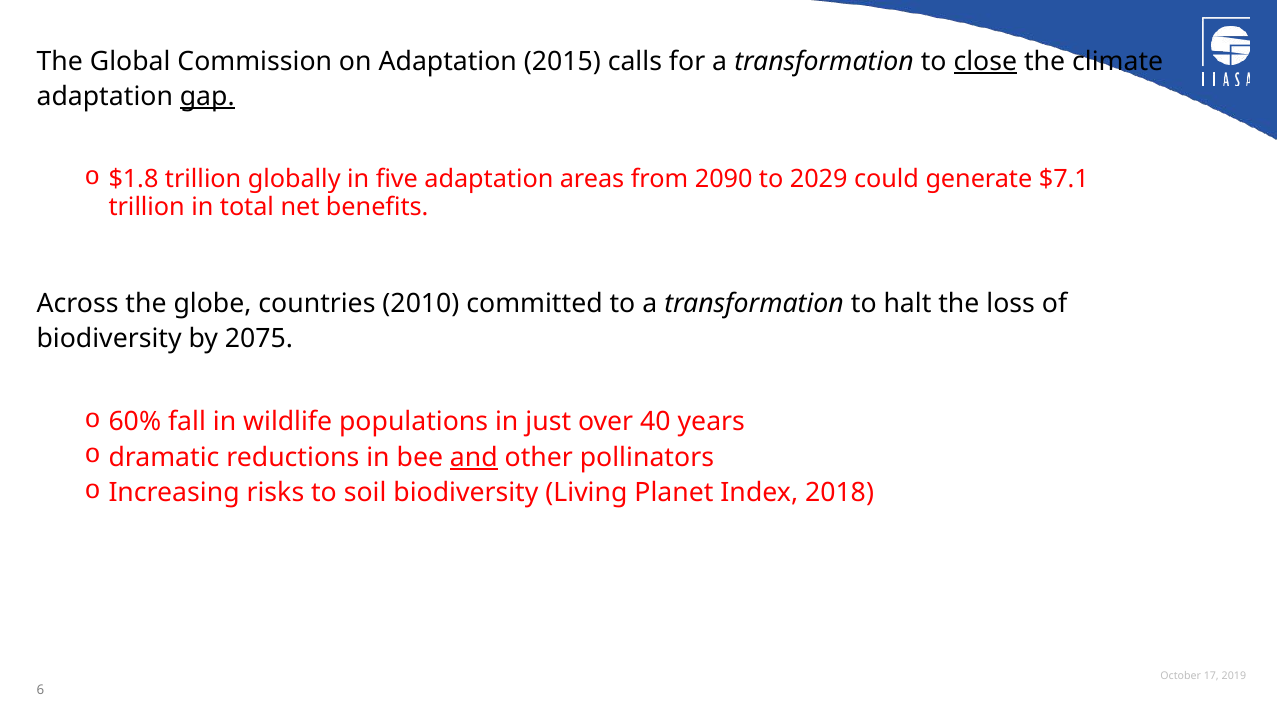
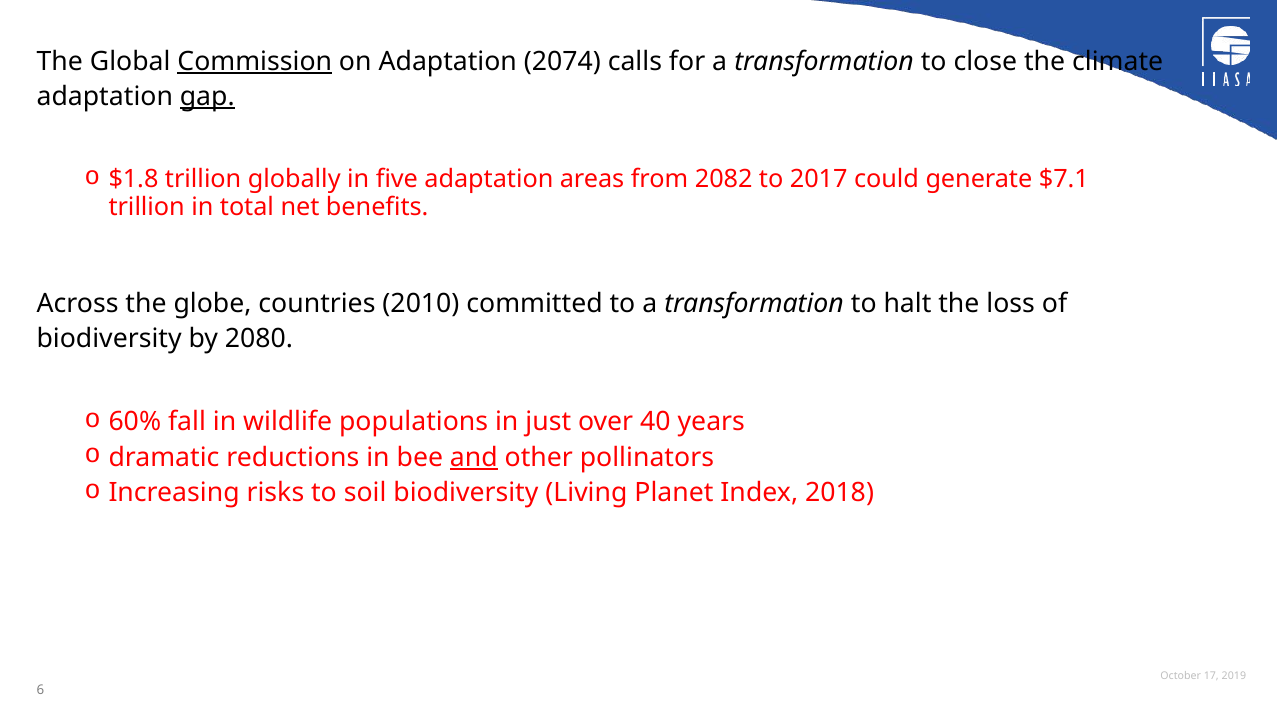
Commission underline: none -> present (255, 62)
2015: 2015 -> 2074 (562, 62)
close underline: present -> none (985, 62)
2090: 2090 -> 2082 (724, 179)
2029: 2029 -> 2017 (819, 179)
2075: 2075 -> 2080 (259, 338)
